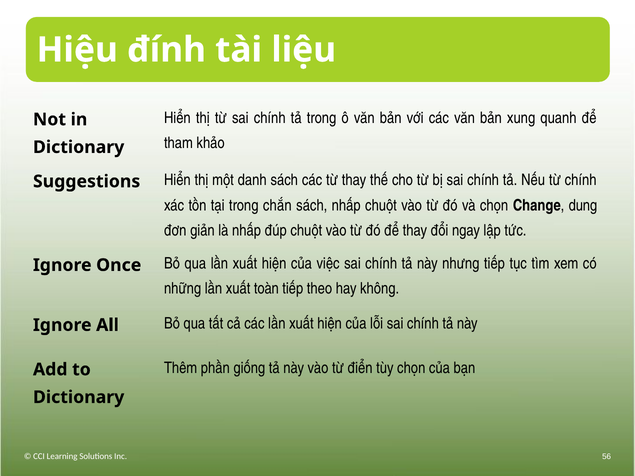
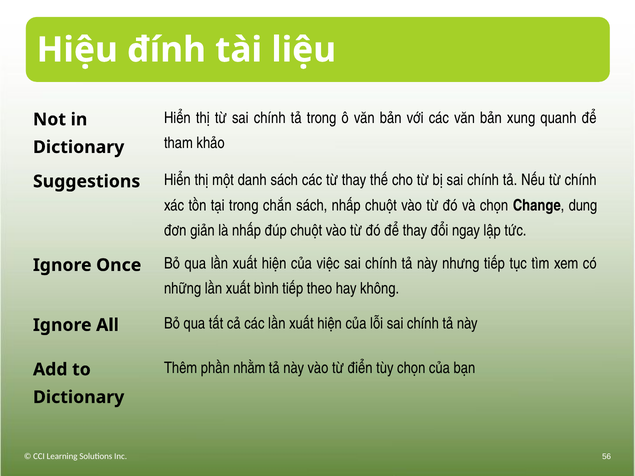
toàn: toàn -> bình (266, 289)
giống: giống -> nhằm (249, 368)
